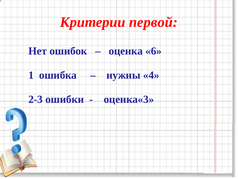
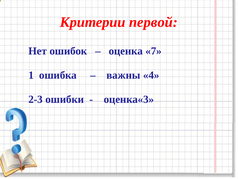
6: 6 -> 7 (154, 51)
нужны: нужны -> важны (123, 75)
